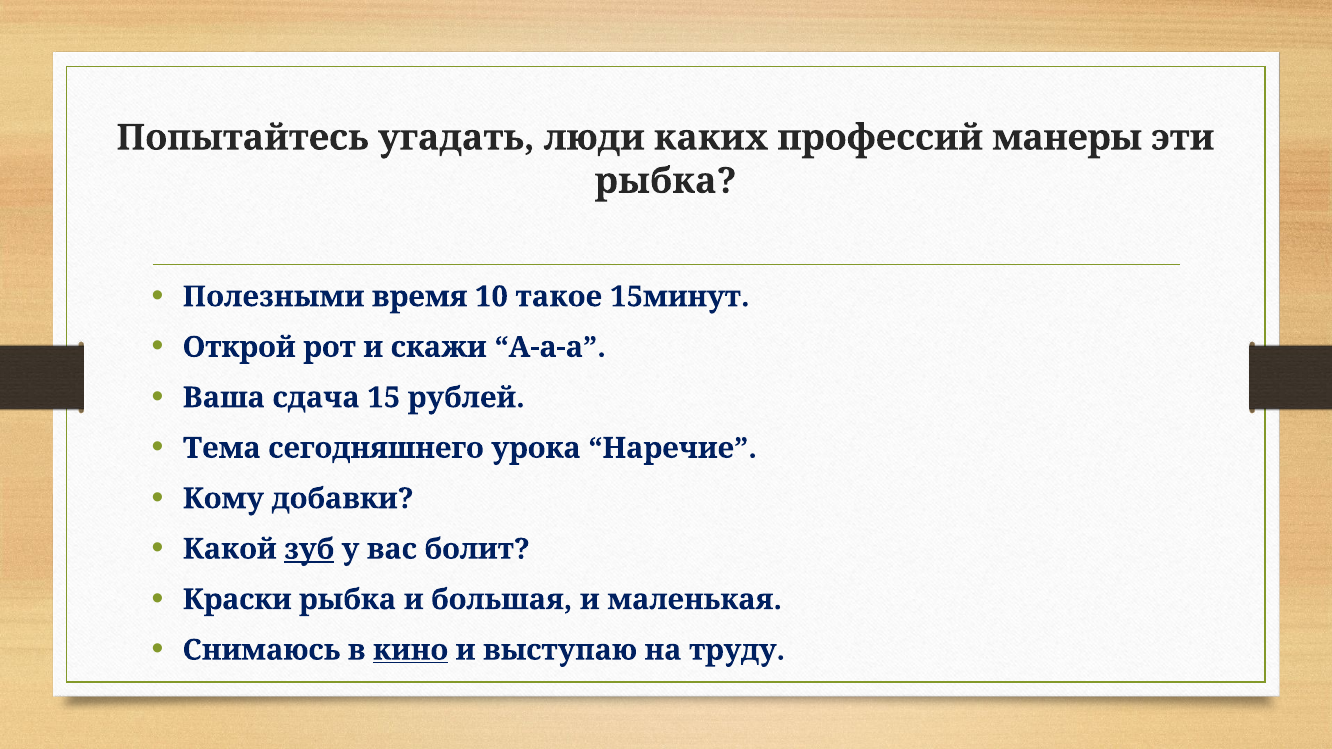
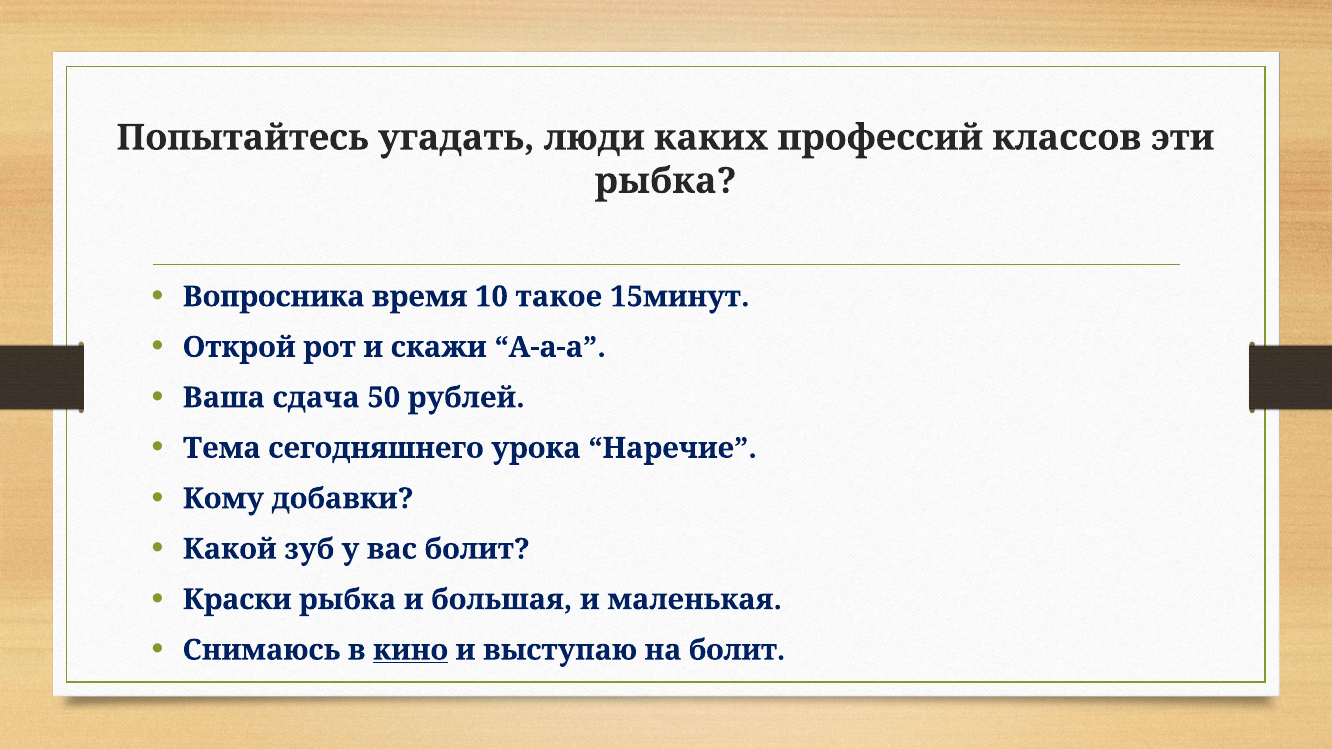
манеры: манеры -> классов (1067, 138)
Полезными: Полезными -> Вопросника (274, 297)
15: 15 -> 50 (384, 398)
зуб underline: present -> none (309, 549)
на труду: труду -> болит (737, 650)
